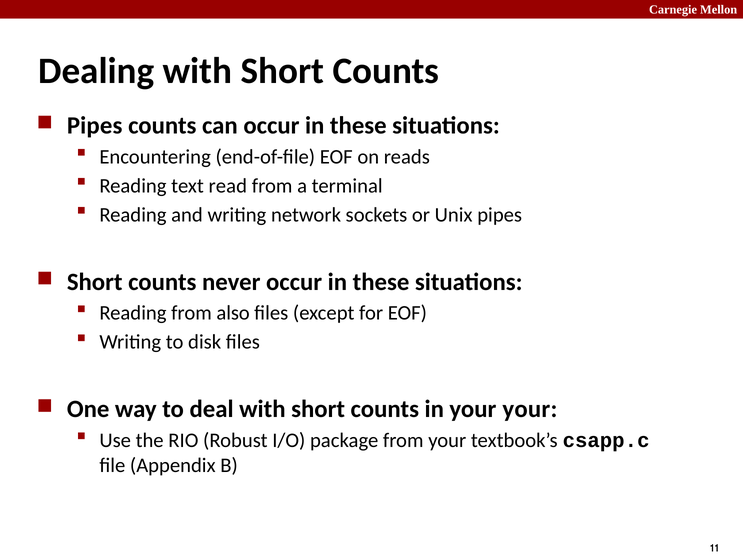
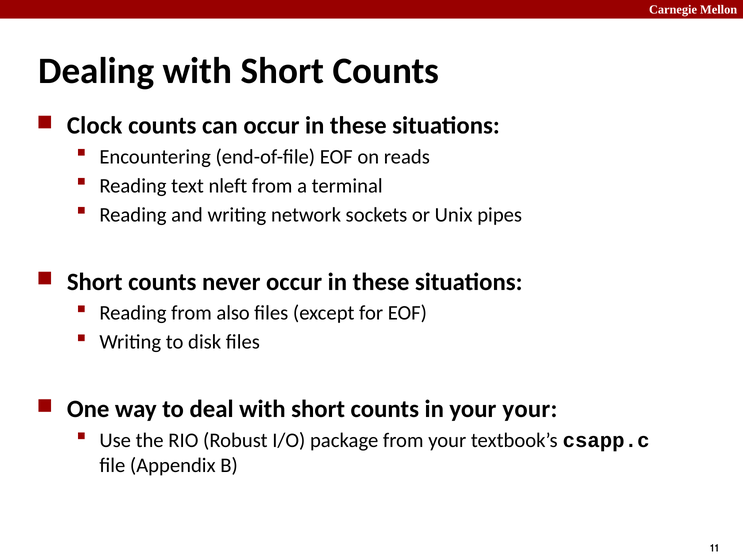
Pipes: Pipes -> Clock (95, 126)
read: read -> nleft (228, 186)
